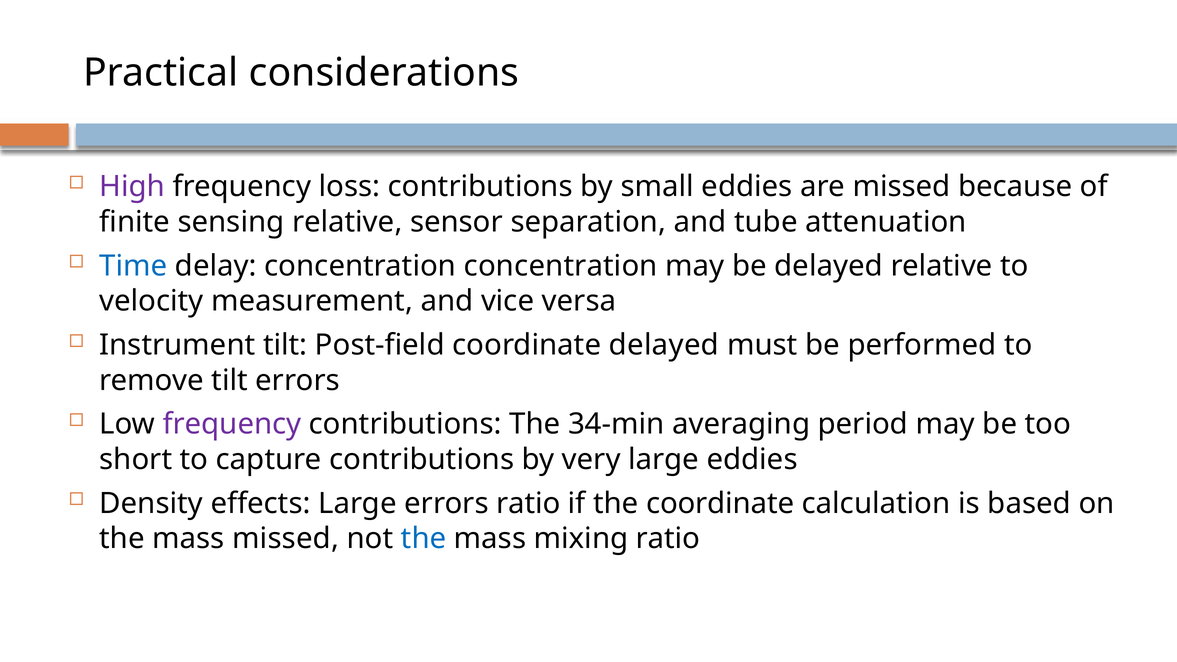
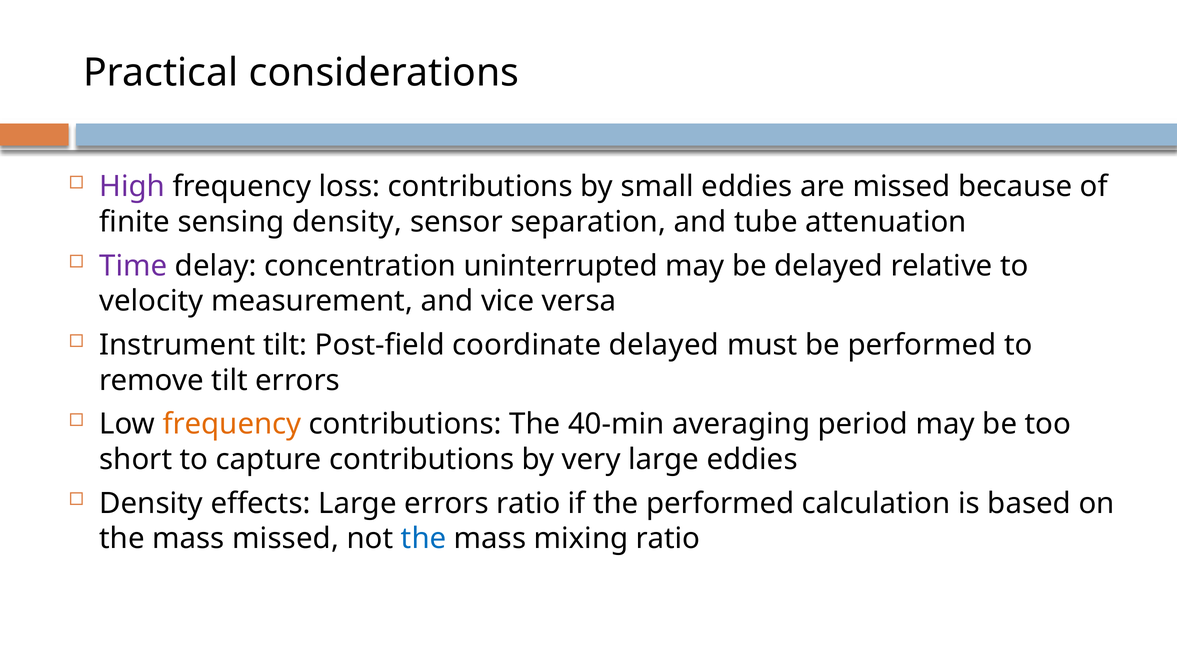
sensing relative: relative -> density (347, 222)
Time colour: blue -> purple (133, 266)
concentration concentration: concentration -> uninterrupted (561, 266)
frequency colour: purple -> orange (232, 424)
34-min: 34-min -> 40-min (616, 424)
the coordinate: coordinate -> performed (720, 503)
